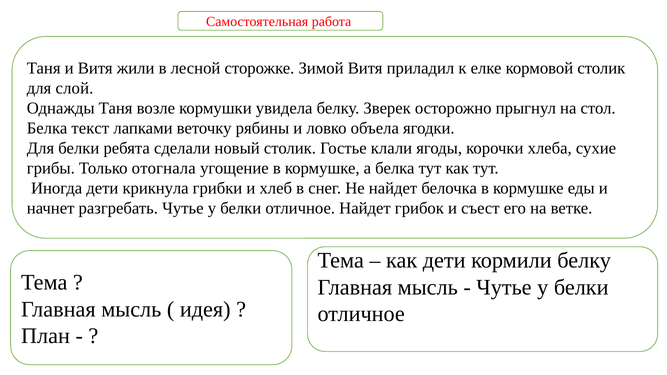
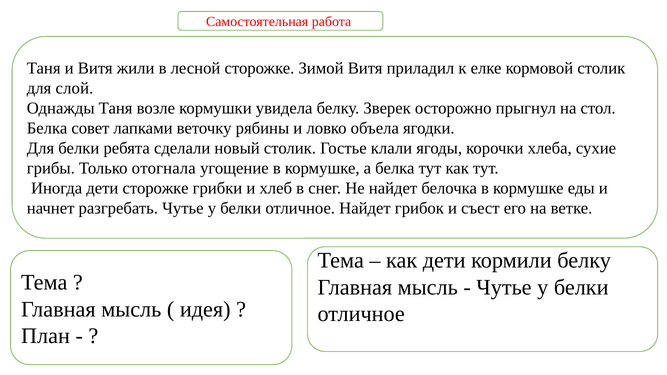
текст: текст -> совет (90, 129)
дети крикнула: крикнула -> сторожке (156, 189)
